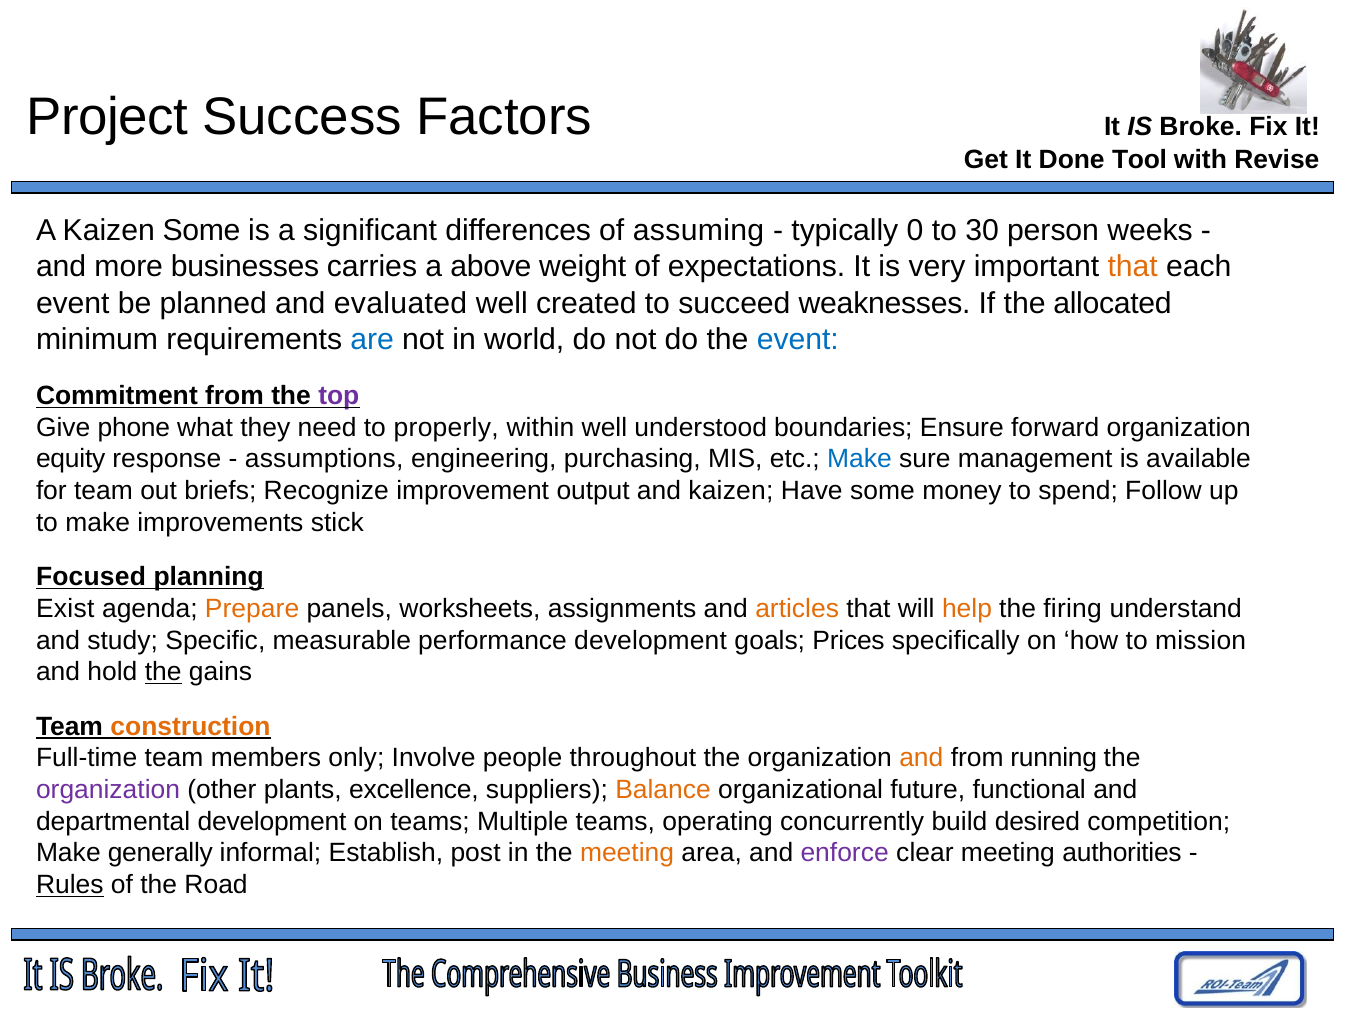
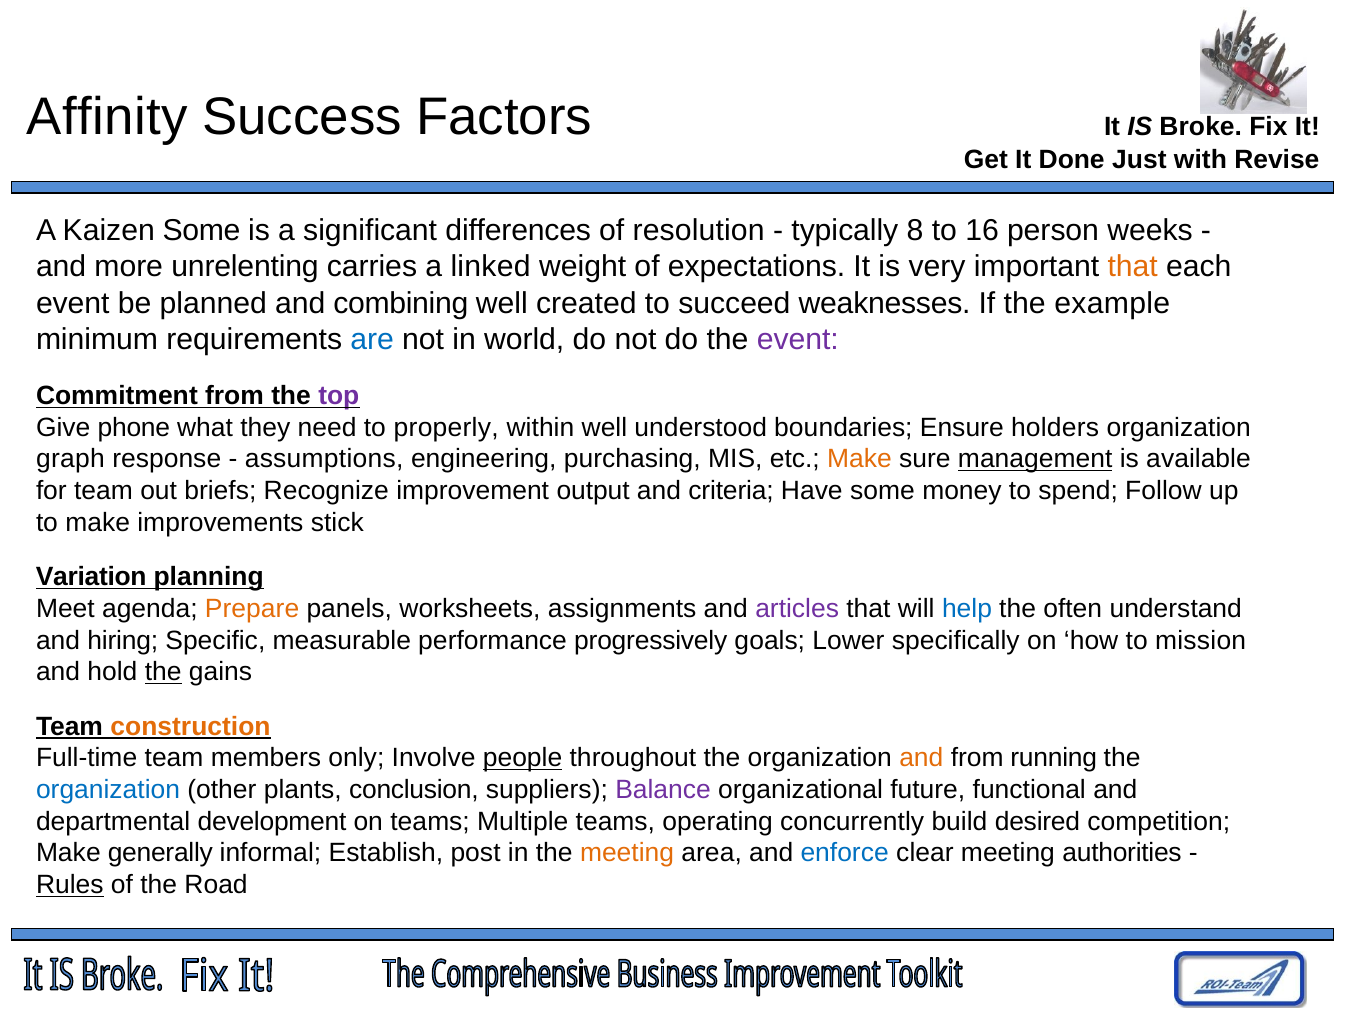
Project: Project -> Affinity (107, 117)
Tool: Tool -> Just (1139, 160)
assuming: assuming -> resolution (699, 231)
0: 0 -> 8 (915, 231)
30: 30 -> 16 (982, 231)
businesses: businesses -> unrelenting (245, 267)
above: above -> linked (491, 267)
evaluated: evaluated -> combining (401, 303)
allocated: allocated -> example (1112, 303)
event colour: blue -> purple (798, 339)
forward: forward -> holders (1055, 427)
equity: equity -> graph (70, 459)
Make colour: blue -> orange (859, 459)
management underline: none -> present (1035, 459)
and kaizen: kaizen -> criteria (731, 491)
Focused: Focused -> Variation (91, 577)
Exist: Exist -> Meet (65, 609)
articles colour: orange -> purple (797, 609)
help colour: orange -> blue (967, 609)
firing: firing -> often (1073, 609)
study: study -> hiring (123, 640)
performance development: development -> progressively (651, 640)
Prices: Prices -> Lower (848, 640)
people underline: none -> present (523, 758)
organization colour: purple -> blue (108, 790)
excellence: excellence -> conclusion (414, 790)
Balance colour: orange -> purple (663, 790)
enforce colour: purple -> blue (845, 853)
